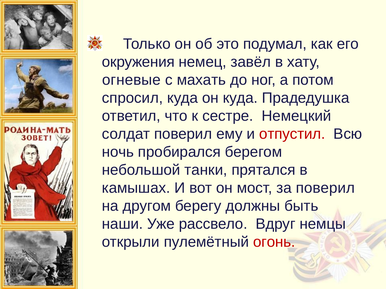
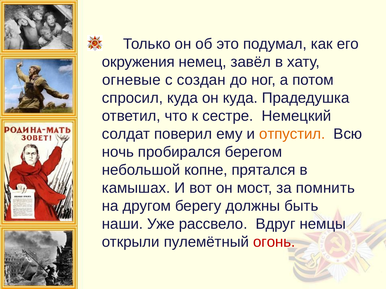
махать: махать -> создан (201, 80)
отпустил colour: red -> orange (292, 134)
танки: танки -> копне (206, 170)
за поверил: поверил -> помнить (325, 188)
